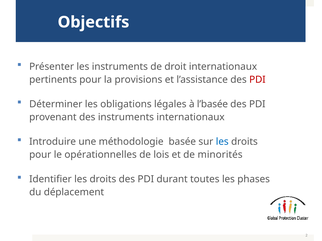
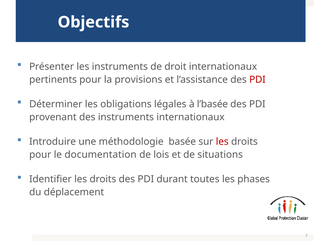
les colour: blue -> red (222, 142)
opérationnelles: opérationnelles -> documentation (101, 155)
minorités: minorités -> situations (220, 155)
